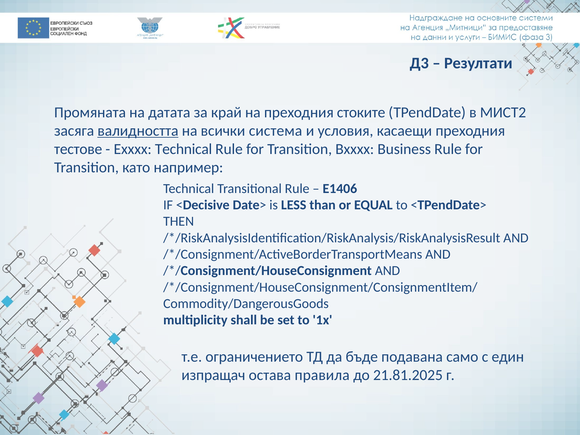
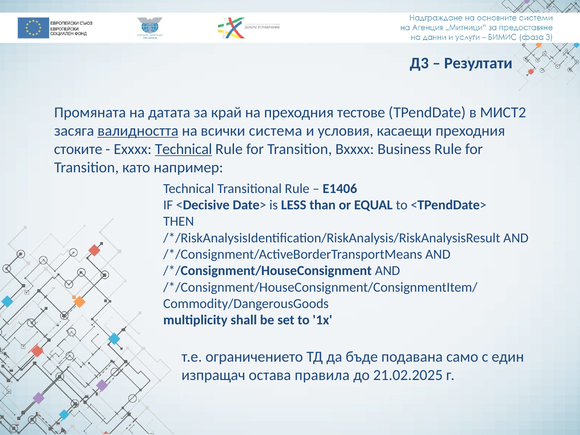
стоките: стоките -> тестове (361, 112)
тестове: тестове -> стоките (78, 149)
Technical underline: none -> present (184, 149)
21.81.2025: 21.81.2025 -> 21.02.2025 (408, 375)
